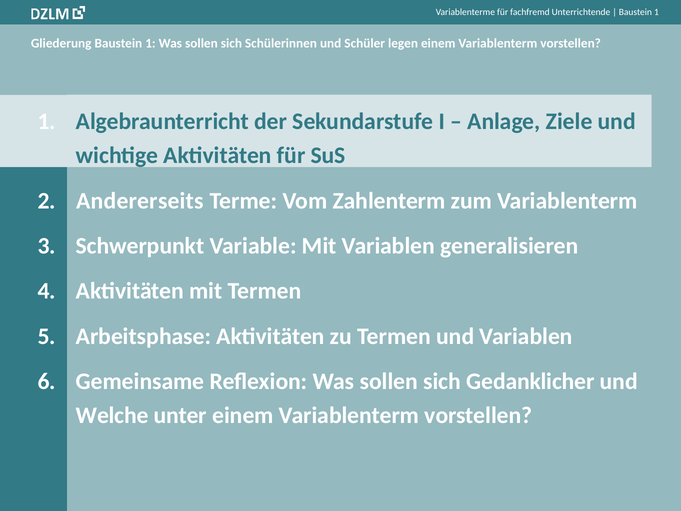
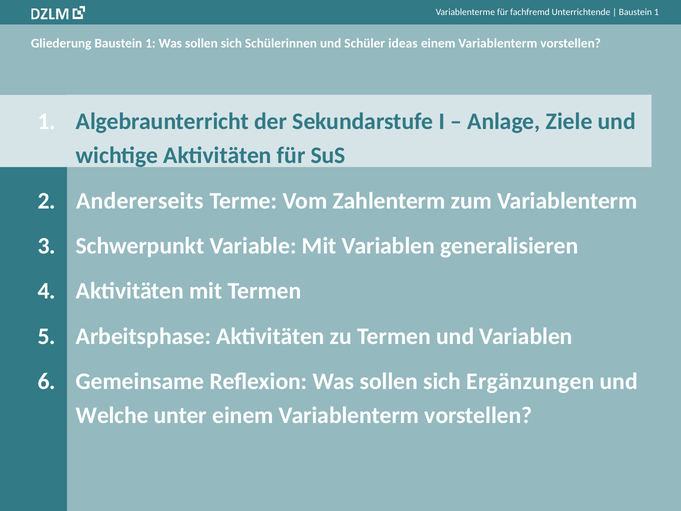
legen: legen -> ideas (403, 43)
Gedanklicher: Gedanklicher -> Ergänzungen (530, 381)
